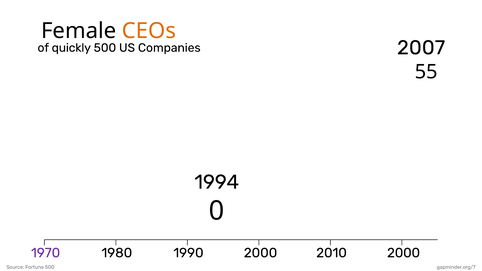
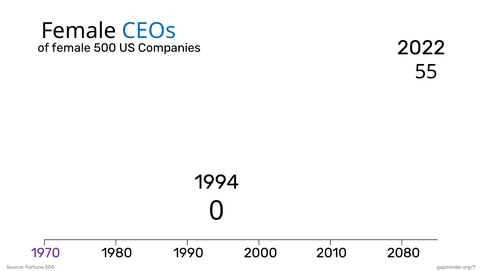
CEOs colour: orange -> blue (149, 31)
2007: 2007 -> 2022 (421, 48)
of quickly: quickly -> female (71, 48)
2010 2000: 2000 -> 2080 (404, 253)
